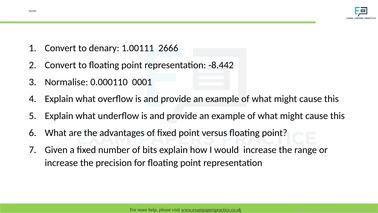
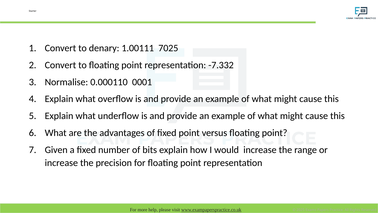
2666: 2666 -> 7025 (168, 48)
-8.442: -8.442 -> -7.332 (221, 65)
